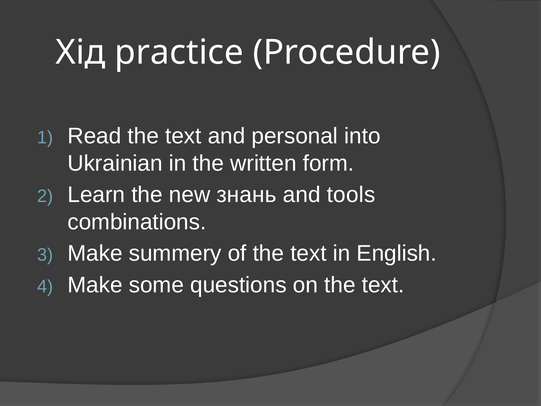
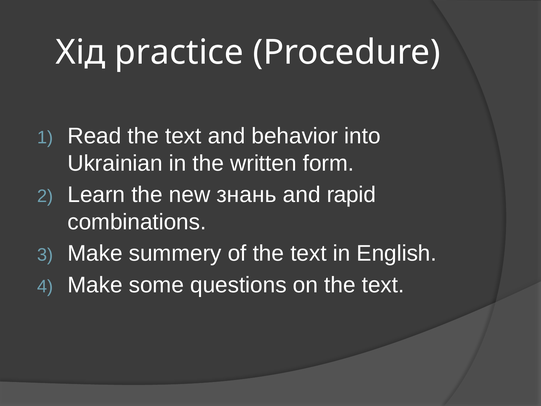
personal: personal -> behavior (295, 136)
tools: tools -> rapid (351, 195)
